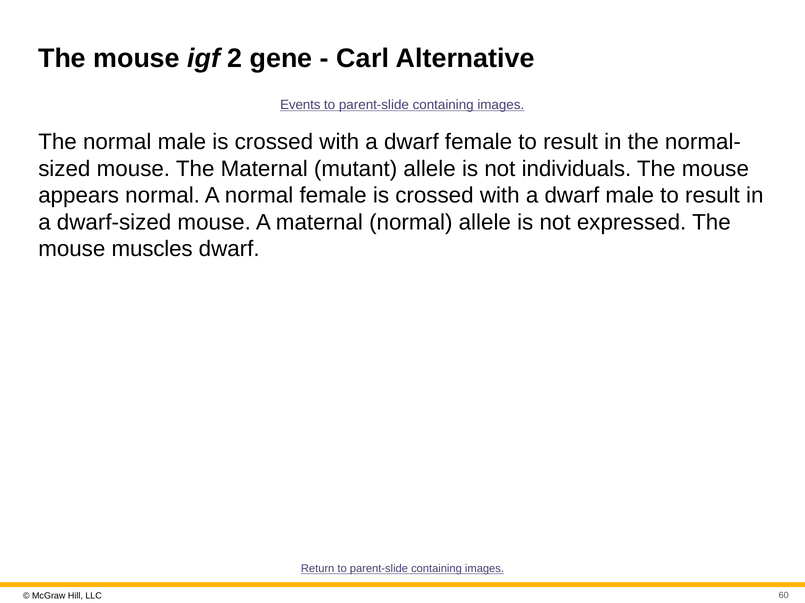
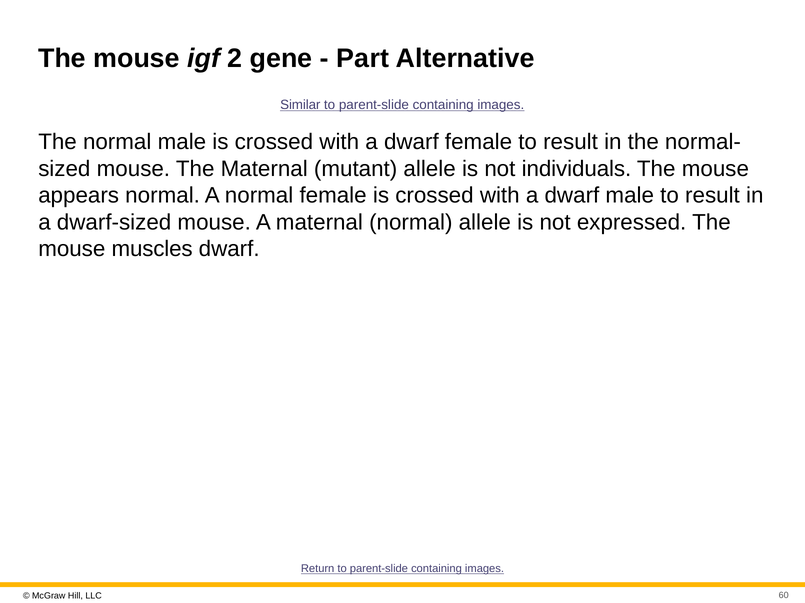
Carl: Carl -> Part (363, 59)
Events: Events -> Similar (300, 105)
